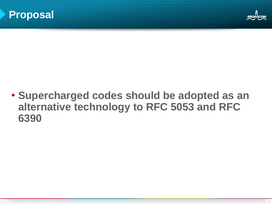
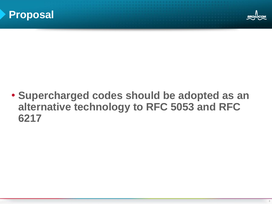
6390: 6390 -> 6217 (30, 118)
